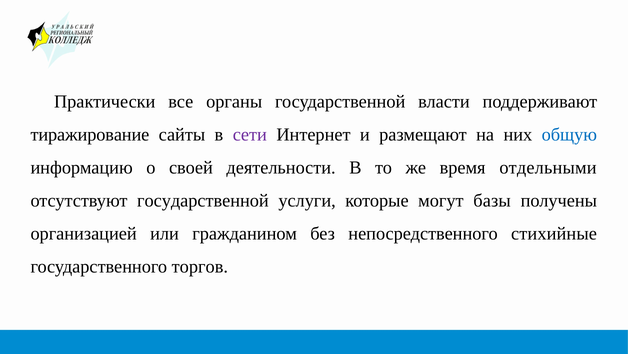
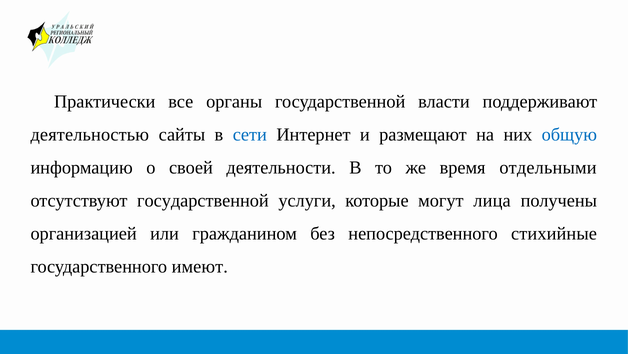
тиражирование: тиражирование -> деятельностью (90, 134)
сети colour: purple -> blue (250, 134)
базы: базы -> лица (492, 200)
торгов: торгов -> имеют (200, 266)
